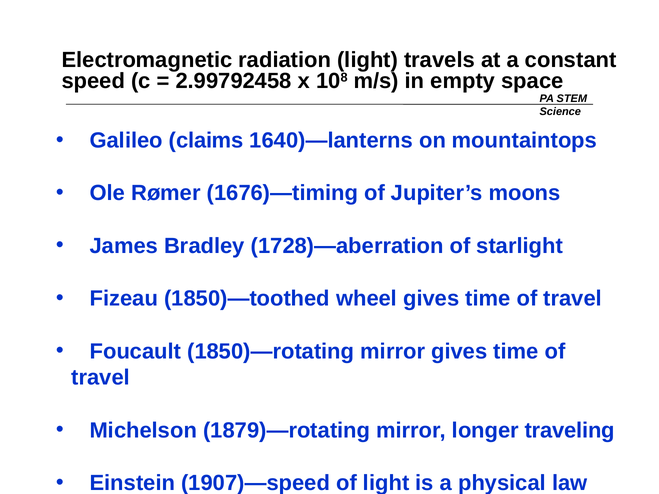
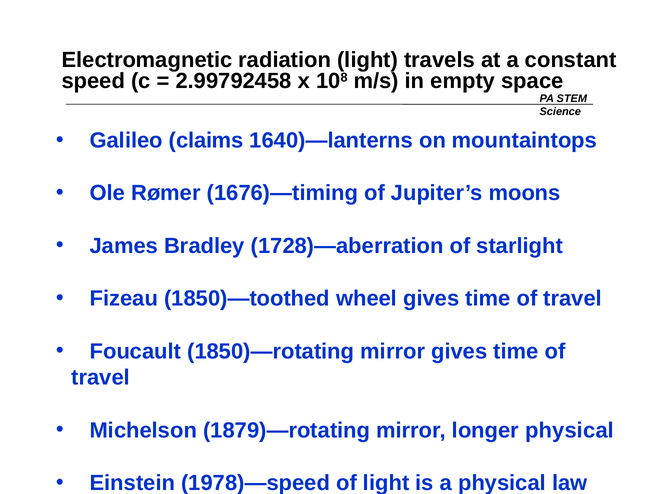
longer traveling: traveling -> physical (570, 431)
1907)—speed: 1907)—speed -> 1978)—speed (256, 483)
